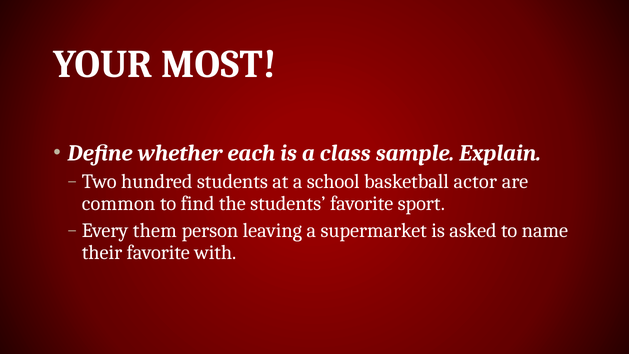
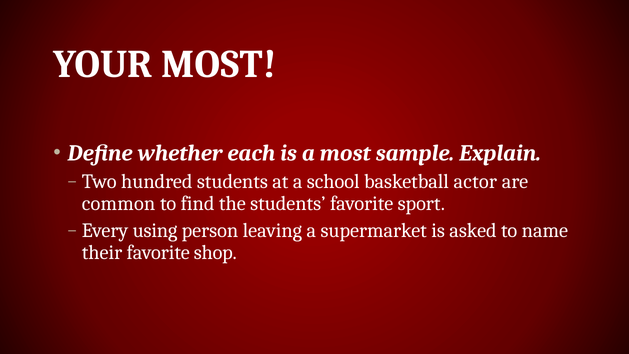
a class: class -> most (345, 153)
them: them -> using (155, 231)
with: with -> shop (215, 253)
